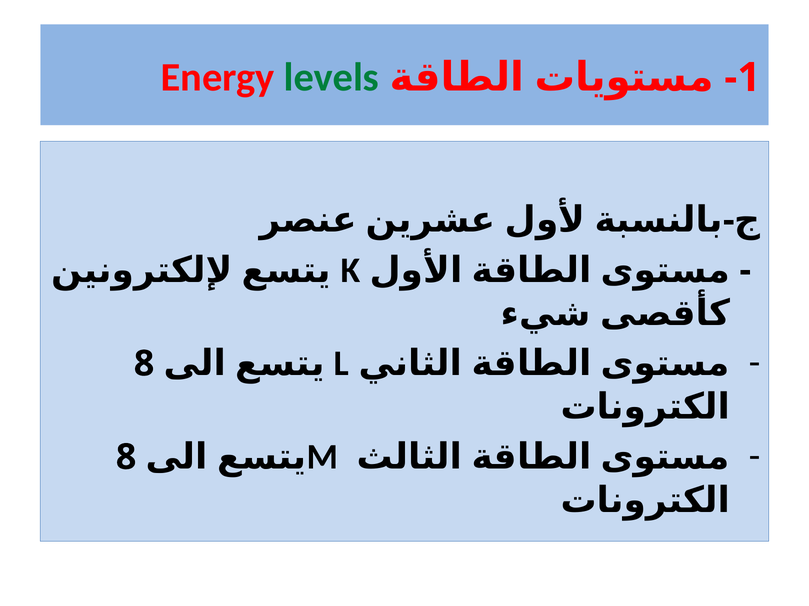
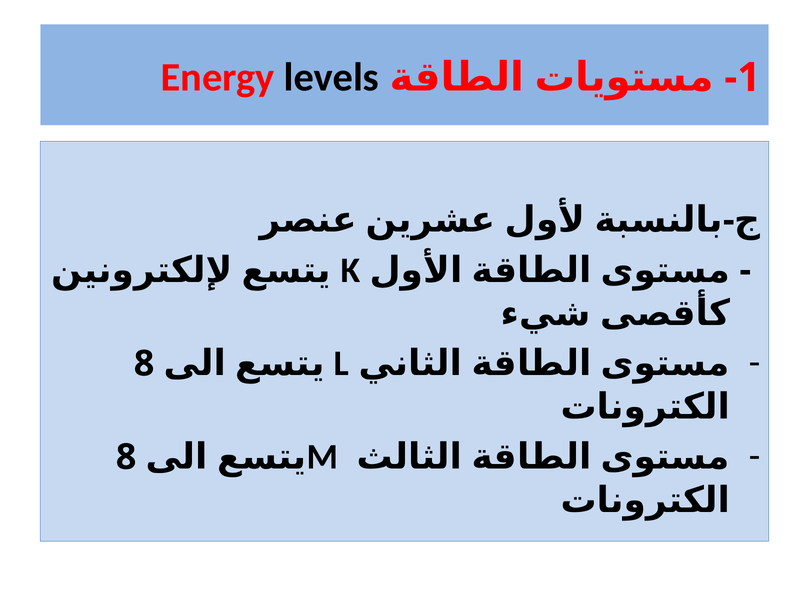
levels colour: green -> black (331, 78)
